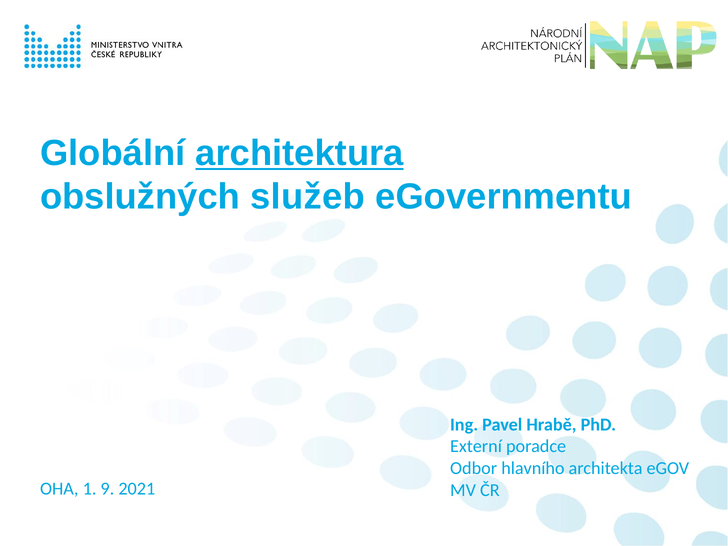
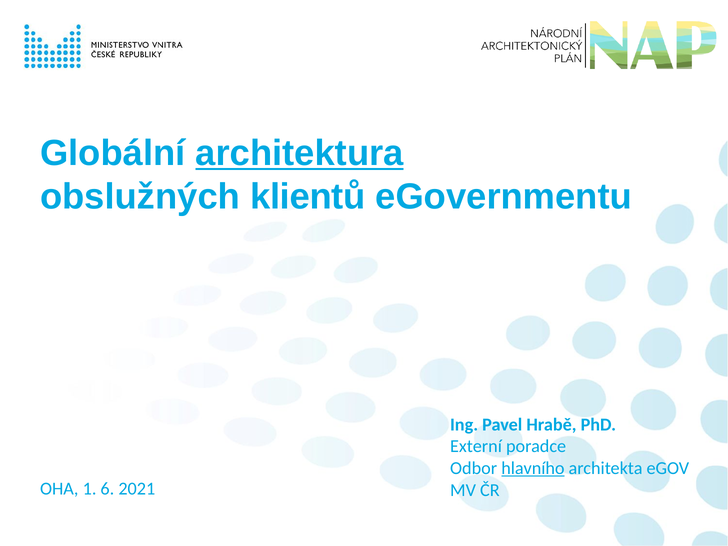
služeb: služeb -> klientů (308, 197)
hlavního underline: none -> present (533, 468)
9: 9 -> 6 (107, 489)
